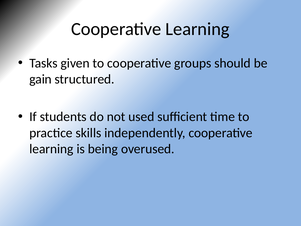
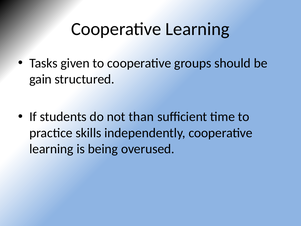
used: used -> than (141, 117)
